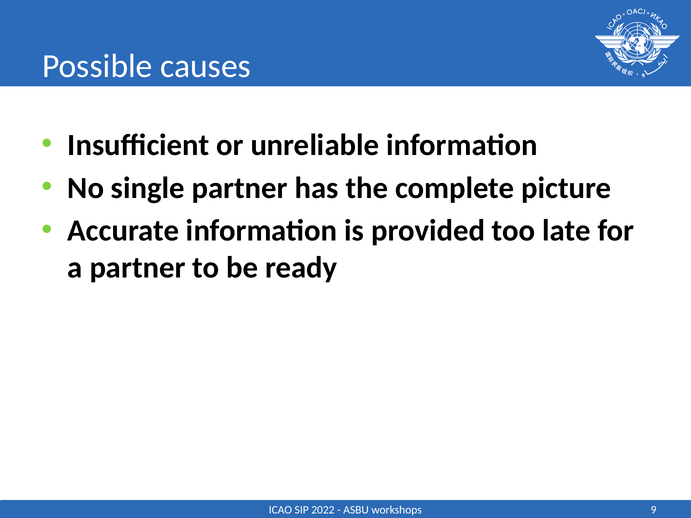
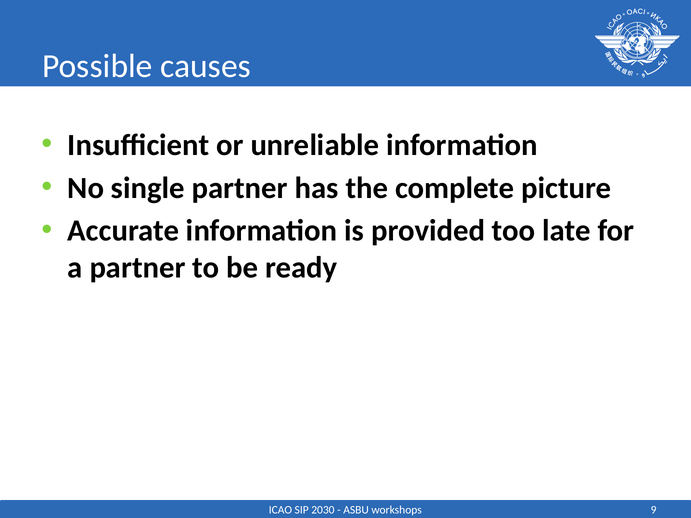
2022: 2022 -> 2030 (323, 510)
